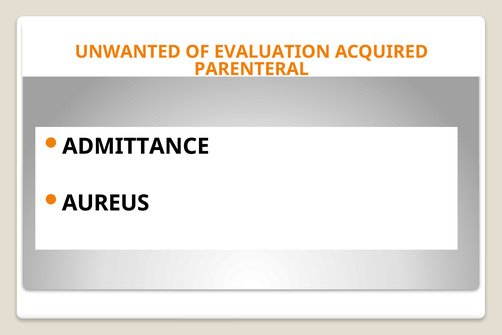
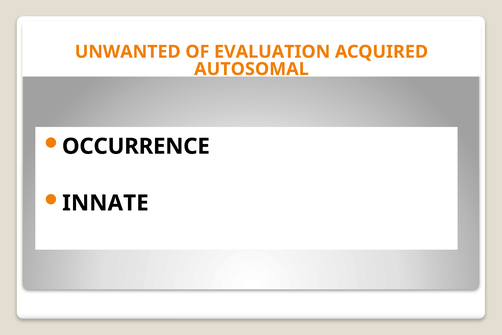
PARENTERAL: PARENTERAL -> AUTOSOMAL (251, 69)
ADMITTANCE: ADMITTANCE -> OCCURRENCE (136, 146)
AUREUS: AUREUS -> INNATE (105, 203)
